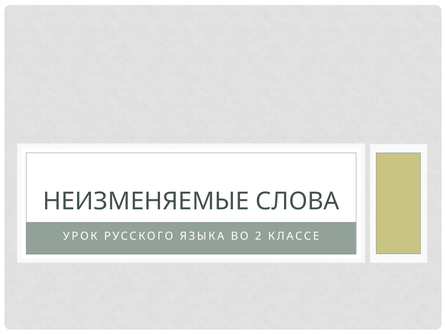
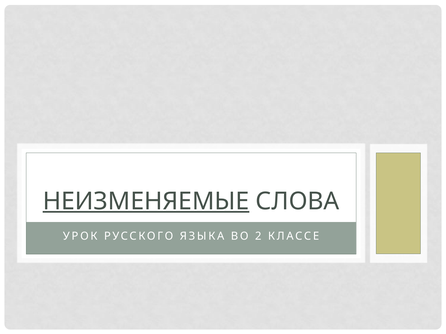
НЕИЗМЕНЯЕМЫЕ underline: none -> present (146, 201)
